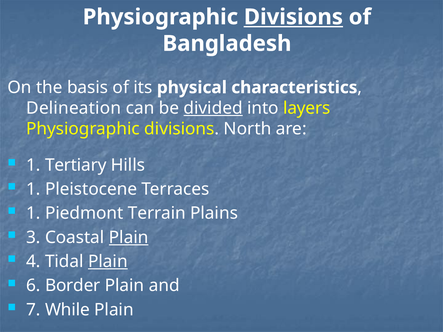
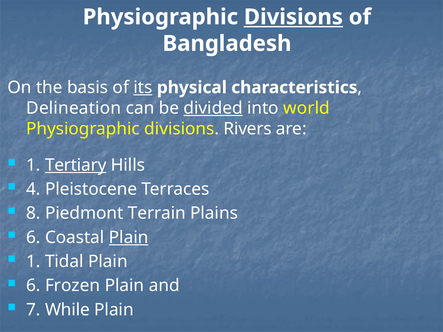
its underline: none -> present (143, 88)
layers: layers -> world (307, 108)
North: North -> Rivers (248, 129)
Tertiary underline: none -> present (76, 165)
1: 1 -> 4 (33, 189)
1: 1 -> 8 (33, 213)
3: 3 -> 6 (33, 238)
4: 4 -> 1 (33, 262)
Plain underline: present -> none (108, 262)
Border: Border -> Frozen (73, 286)
